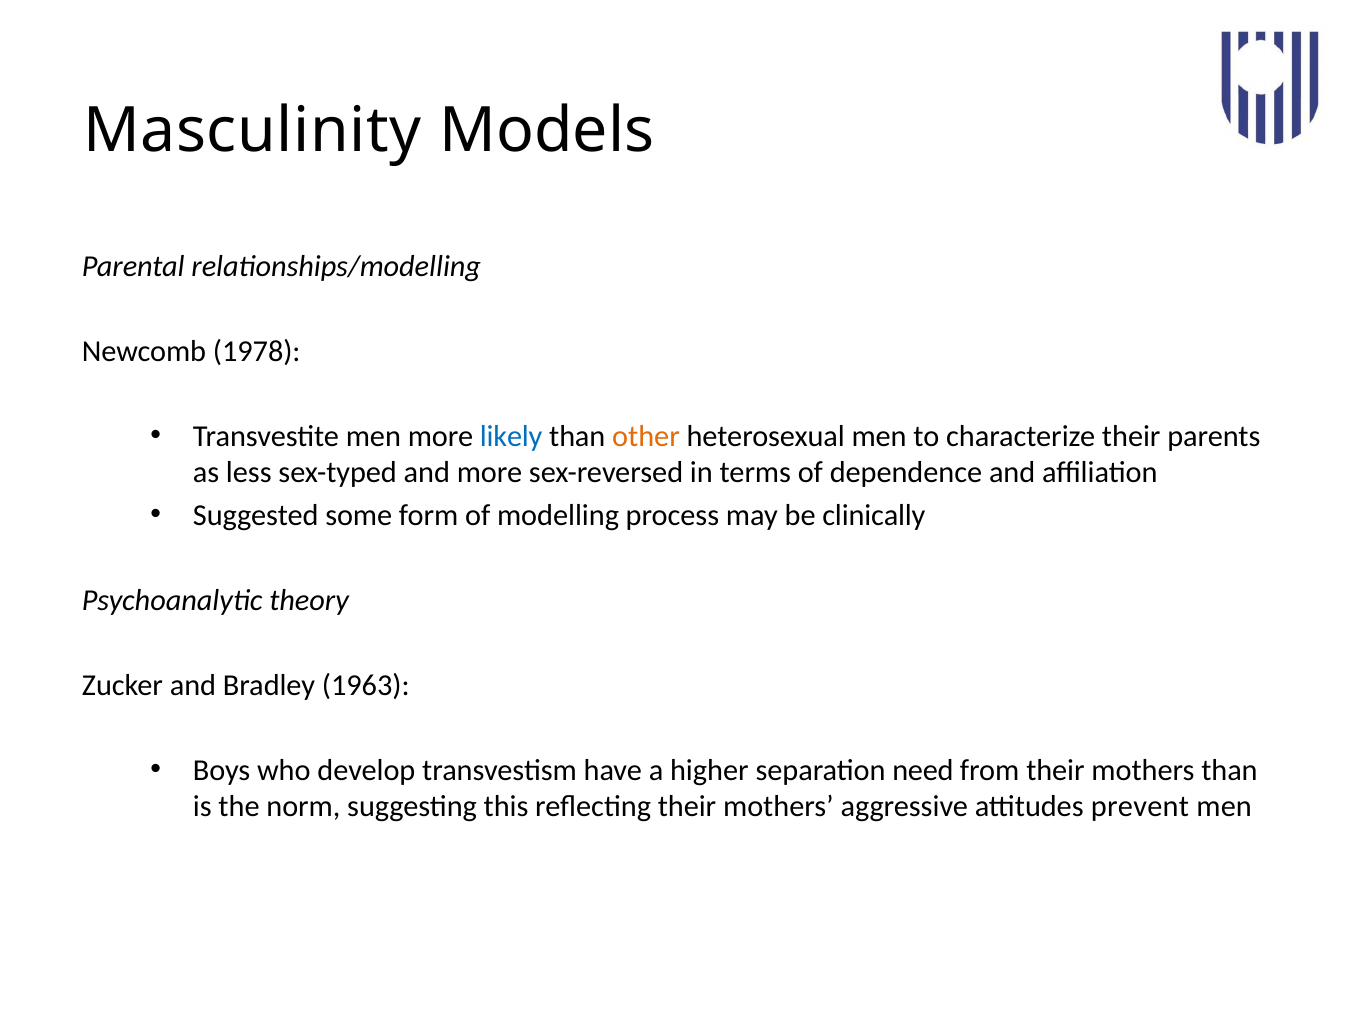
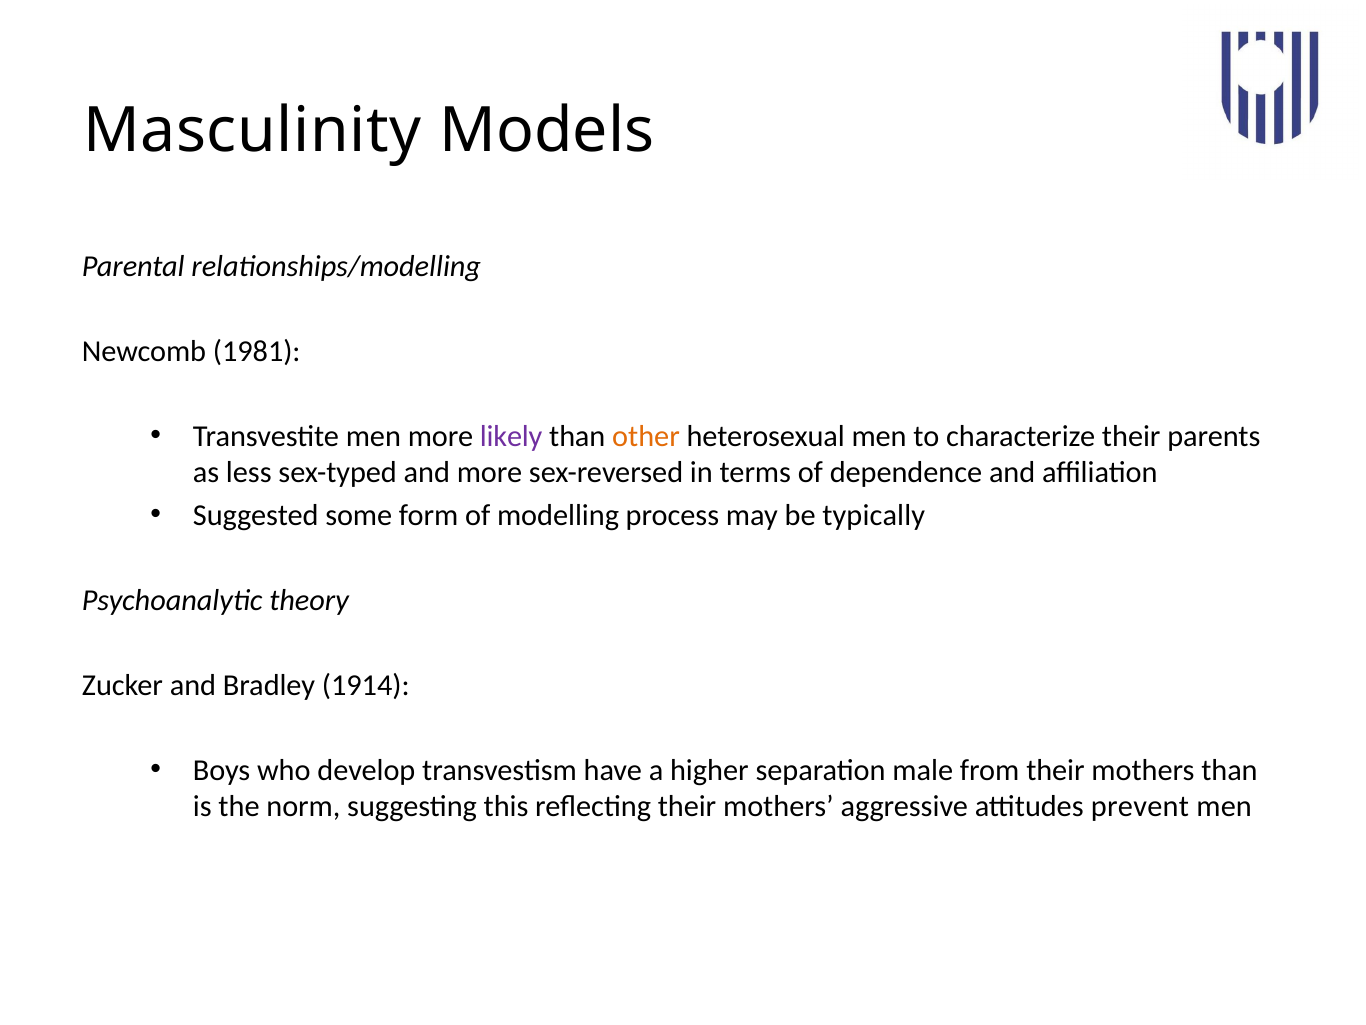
1978: 1978 -> 1981 (257, 351)
likely colour: blue -> purple (511, 436)
clinically: clinically -> typically (874, 515)
1963: 1963 -> 1914 (366, 685)
need: need -> male (923, 770)
